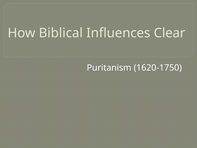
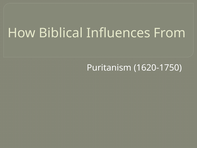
Clear: Clear -> From (170, 33)
